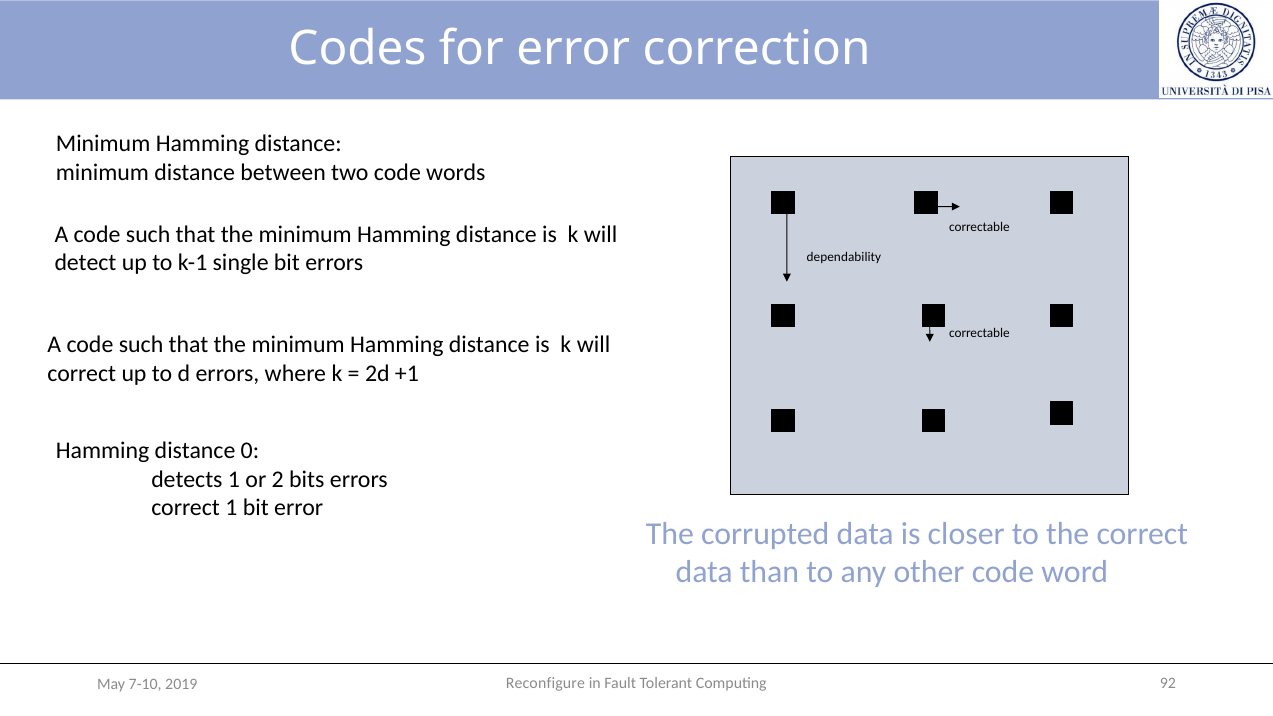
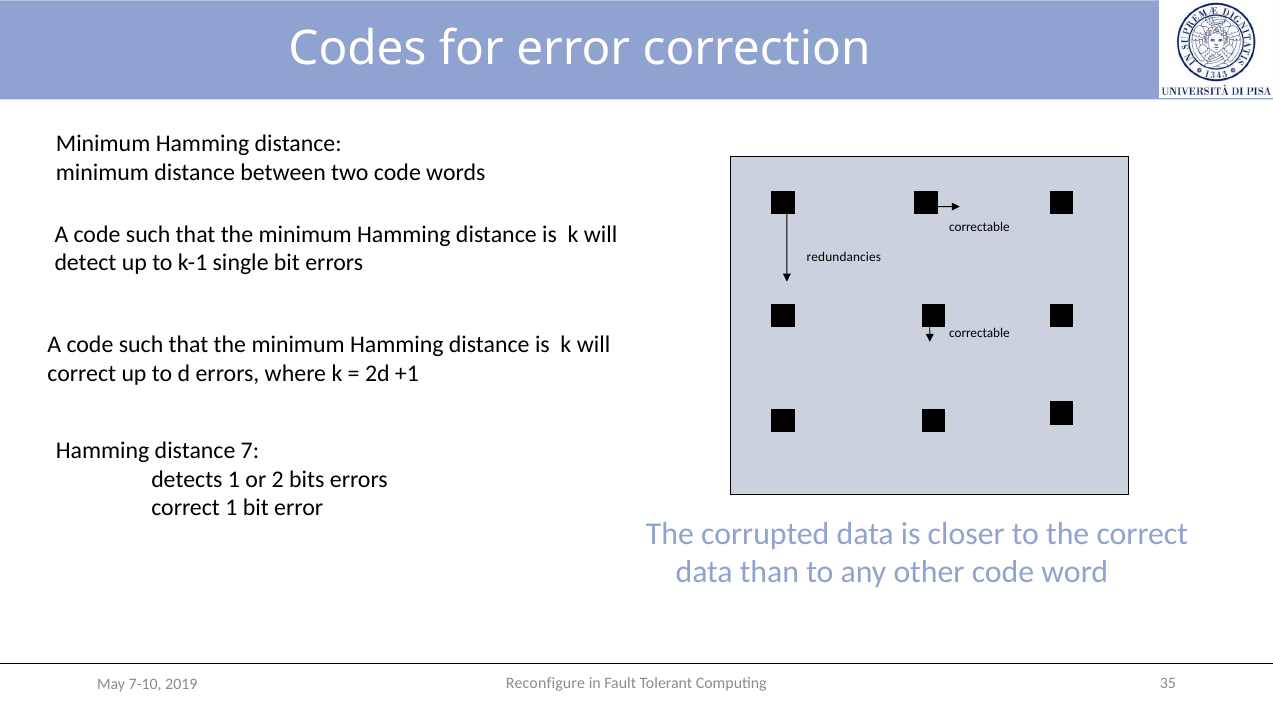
dependability: dependability -> redundancies (844, 258)
0: 0 -> 7 (250, 451)
92: 92 -> 35 (1168, 684)
